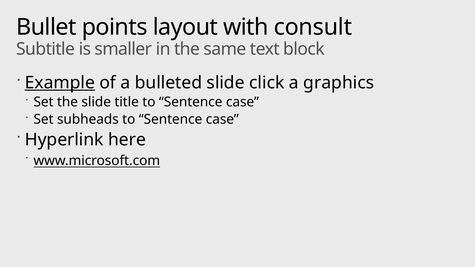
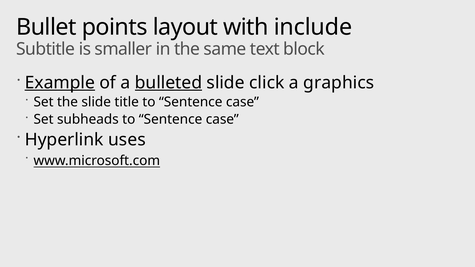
consult: consult -> include (313, 27)
bulleted underline: none -> present (168, 83)
here: here -> uses (127, 140)
